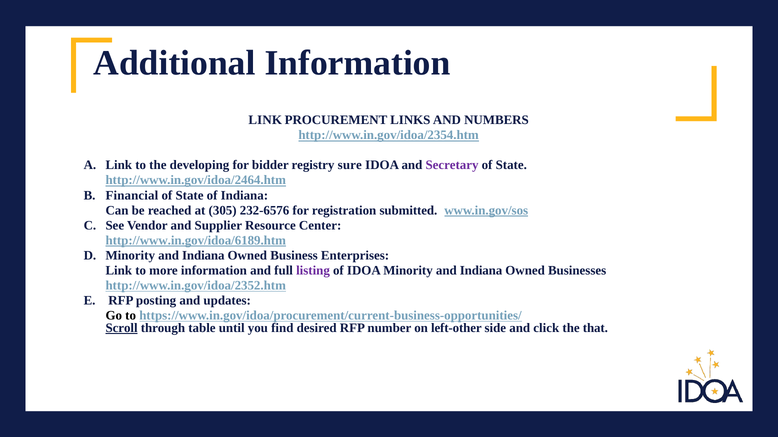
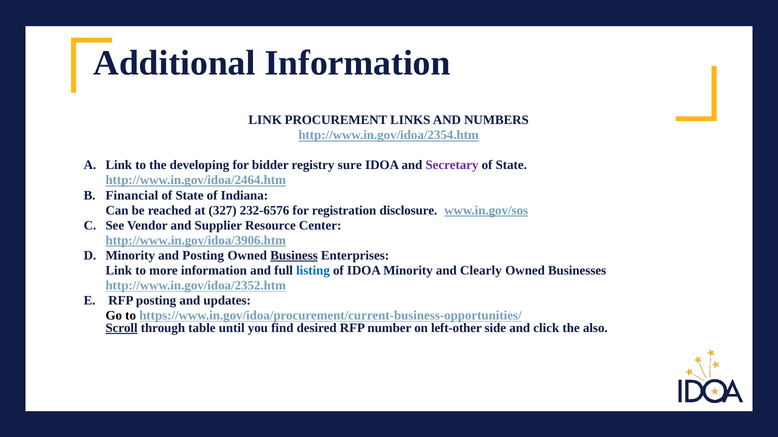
305: 305 -> 327 (223, 211)
submitted: submitted -> disclosure (408, 211)
http://www.in.gov/idoa/6189.htm: http://www.in.gov/idoa/6189.htm -> http://www.in.gov/idoa/3906.htm (196, 241)
Indiana: Indiana -> Posting (203, 256)
Business underline: none -> present (294, 256)
listing colour: purple -> blue (313, 271)
IDOA Minority and Indiana: Indiana -> Clearly (481, 271)
that: that -> also (595, 328)
